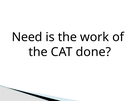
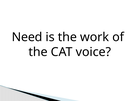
done: done -> voice (93, 52)
